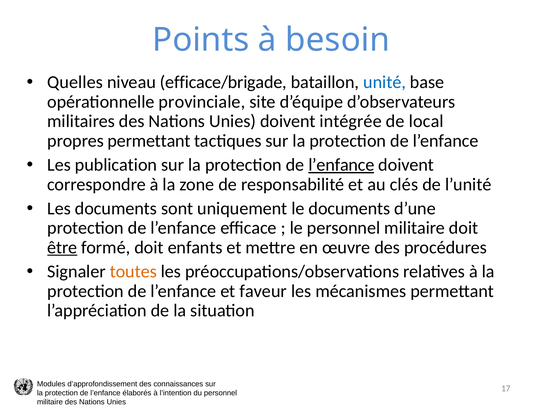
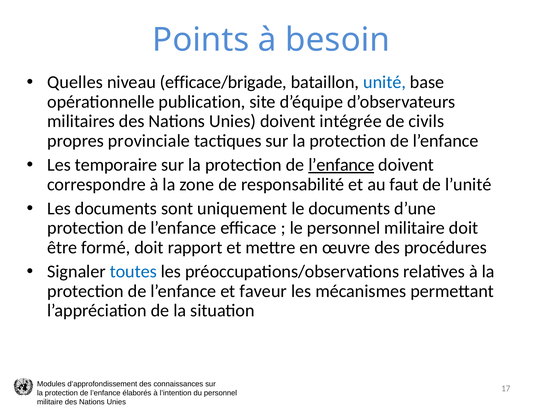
provinciale: provinciale -> publication (202, 102)
local: local -> civils (426, 121)
propres permettant: permettant -> provinciale (149, 141)
publication: publication -> temporaire (116, 165)
clés: clés -> faut (404, 185)
être underline: present -> none (62, 248)
enfants: enfants -> rapport (195, 248)
toutes colour: orange -> blue (133, 272)
